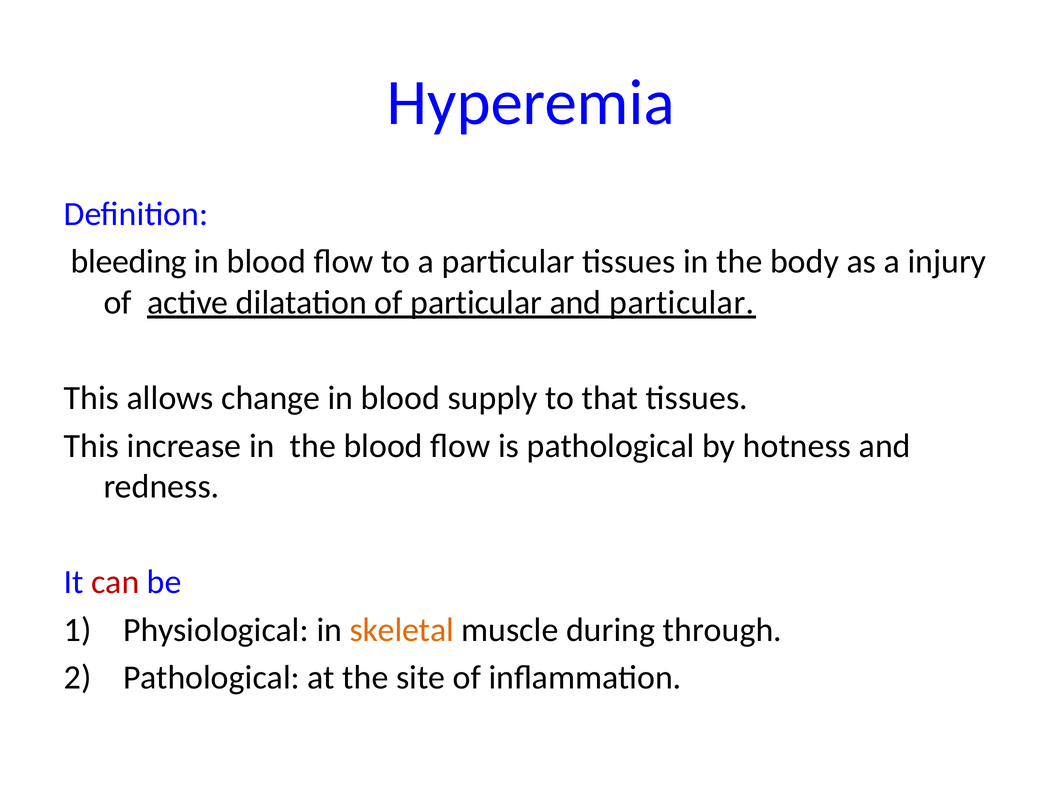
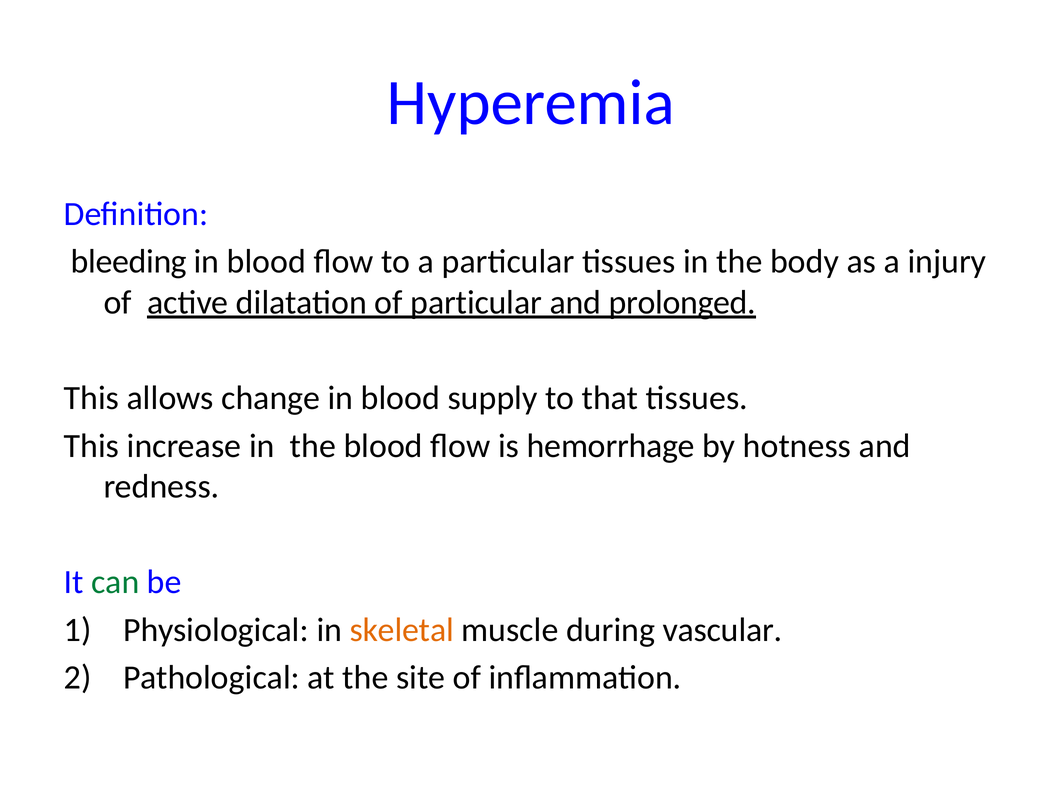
and particular: particular -> prolonged (682, 302)
is pathological: pathological -> hemorrhage (611, 446)
can colour: red -> green (115, 582)
through: through -> vascular (723, 629)
